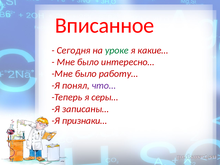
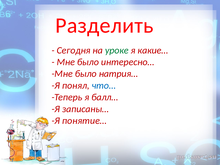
Вписанное: Вписанное -> Разделить (104, 26)
работу…: работу… -> натрия… (118, 74)
что… colour: purple -> blue (104, 85)
серы…: серы… -> балл… (105, 97)
признаки…: признаки… -> понятие… (84, 121)
